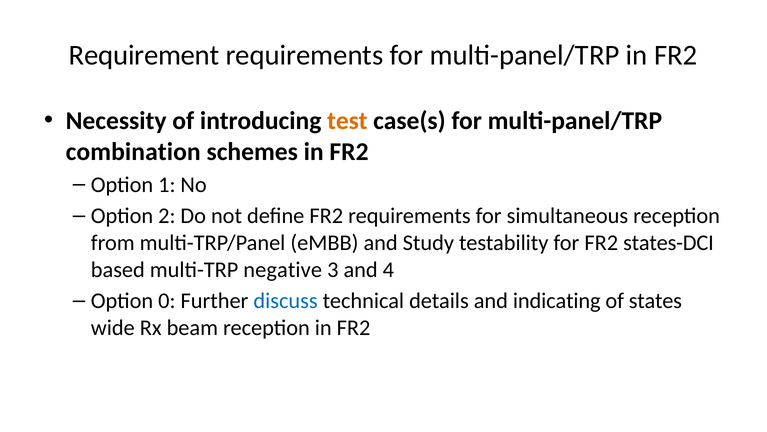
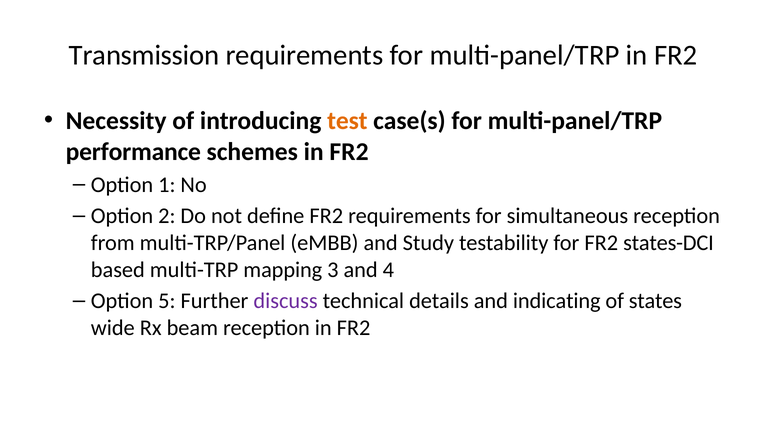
Requirement: Requirement -> Transmission (144, 55)
combination: combination -> performance (133, 151)
negative: negative -> mapping (283, 269)
0: 0 -> 5 (167, 301)
discuss colour: blue -> purple (286, 301)
